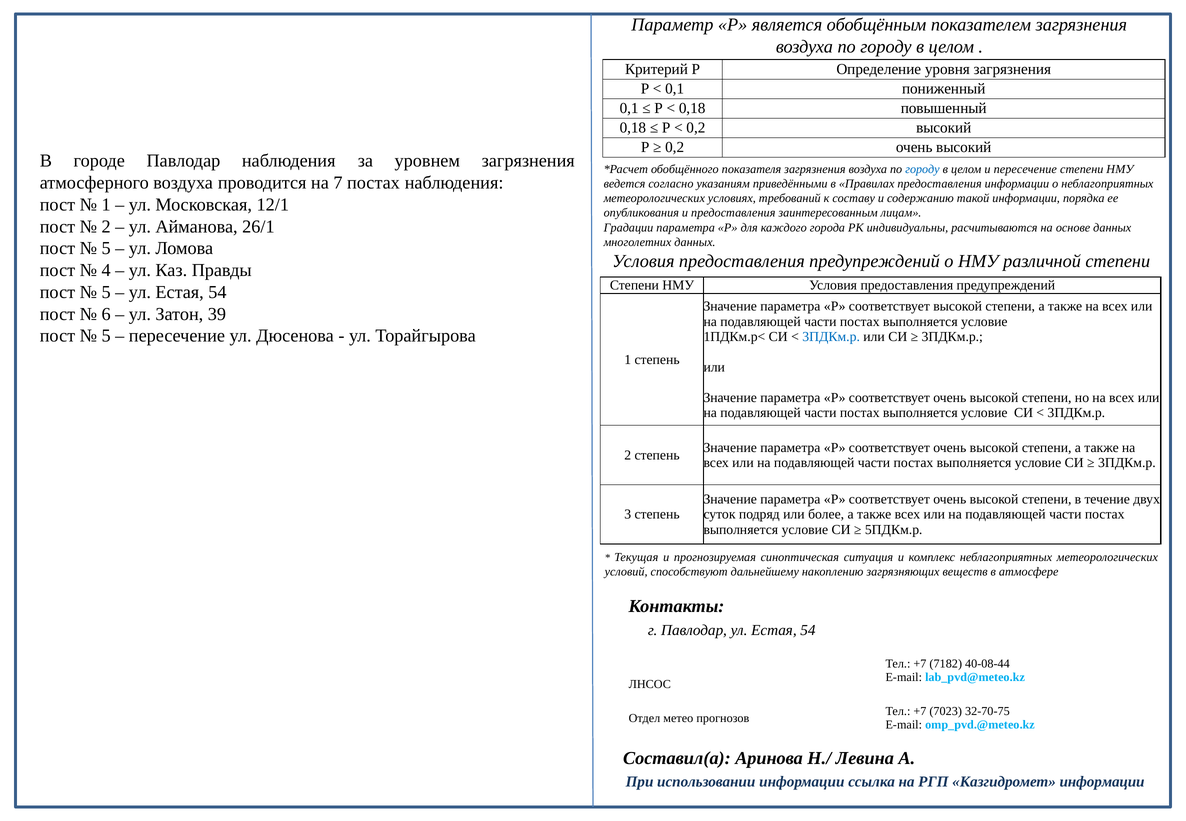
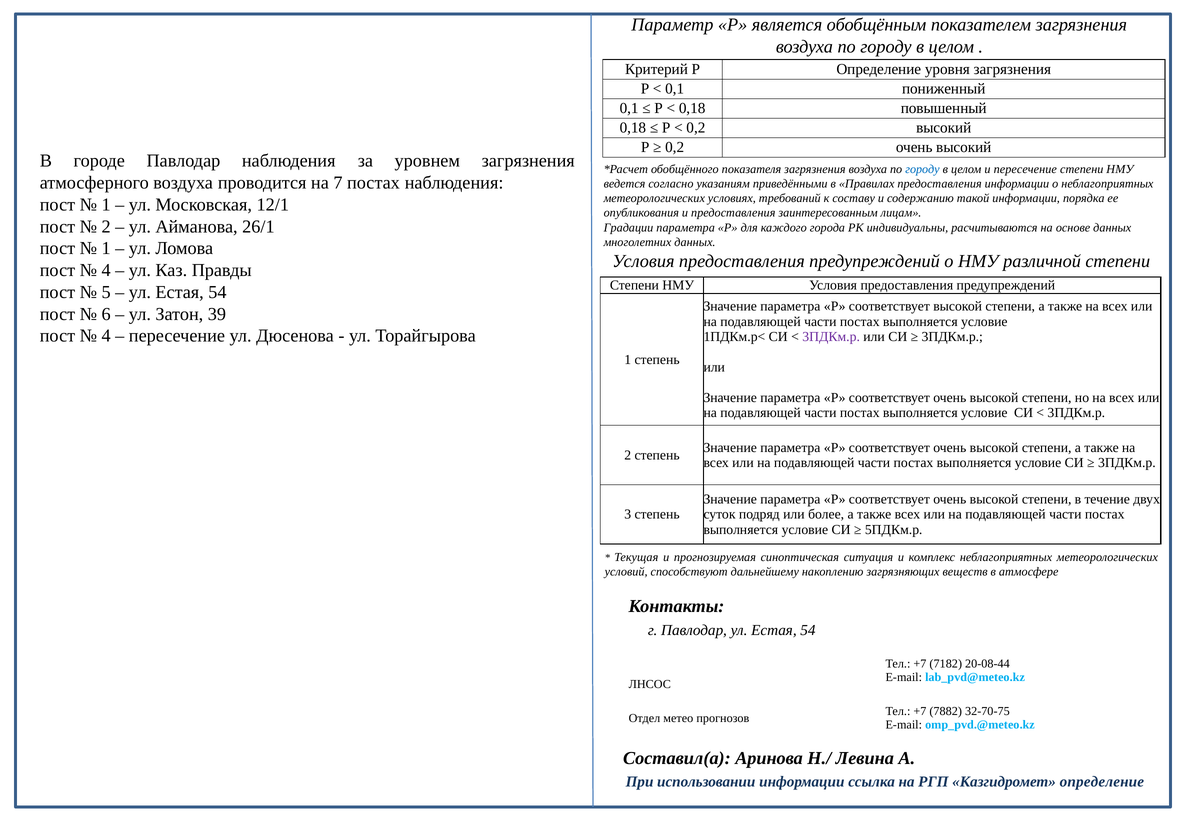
5: 5 -> 1 (106, 248)
5: 5 -> 4 (106, 336)
3ПДКм.р colour: blue -> purple (831, 337)
40-08-44: 40-08-44 -> 20-08-44 (987, 664)
7023: 7023 -> 7882 (946, 711)
Казгидромет информации: информации -> определение (1102, 782)
